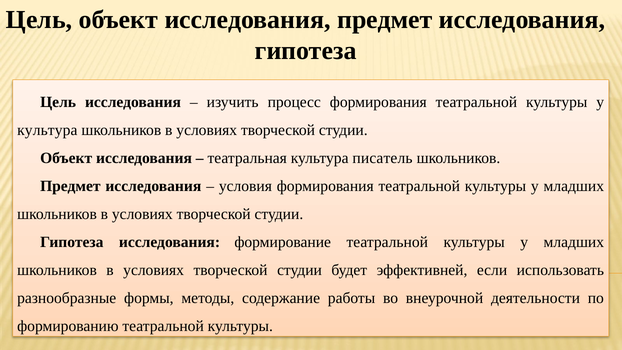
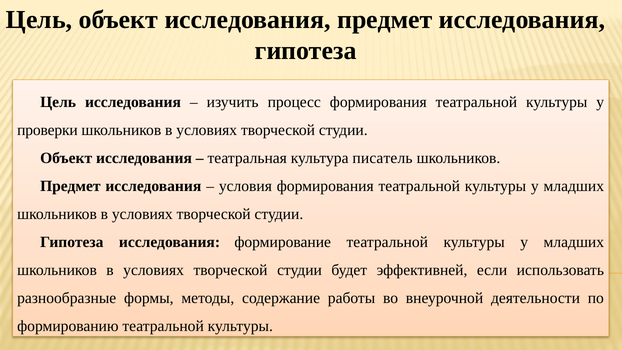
культура: культура -> проверки (47, 130)
